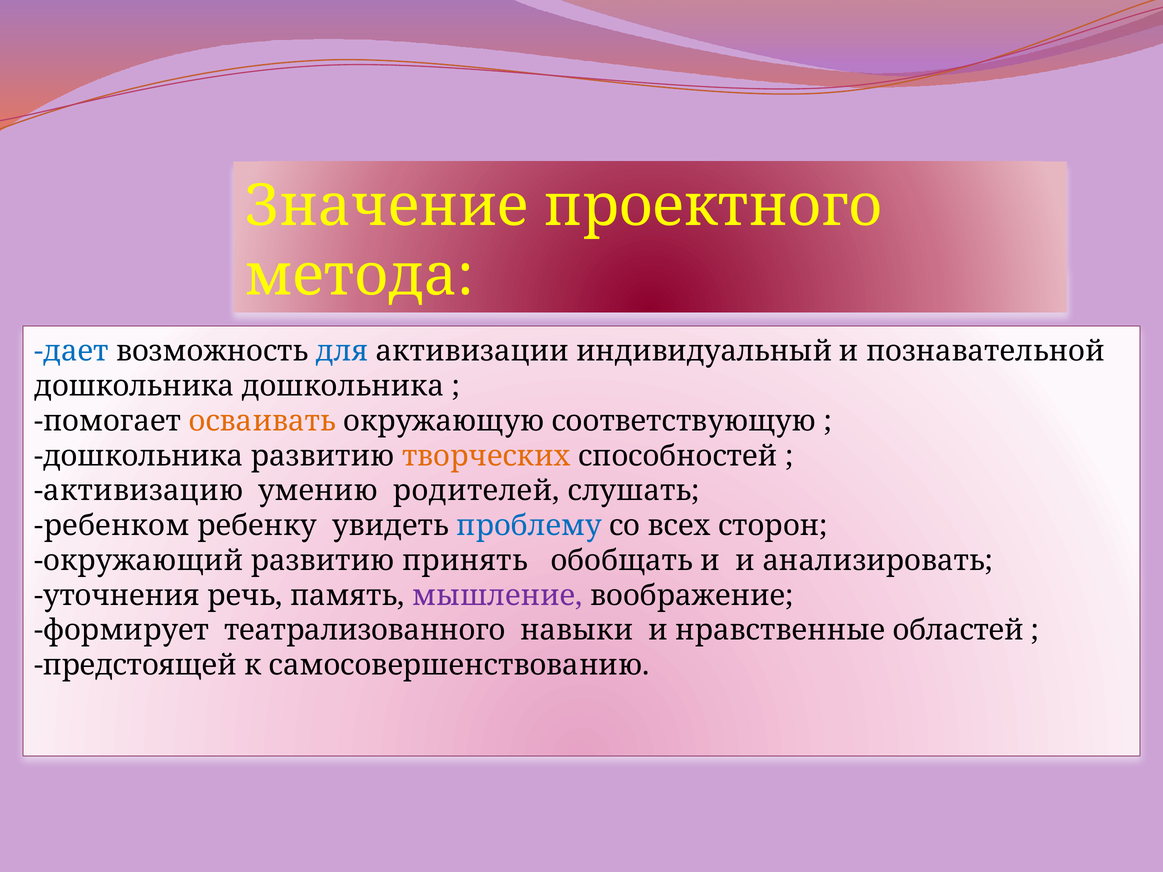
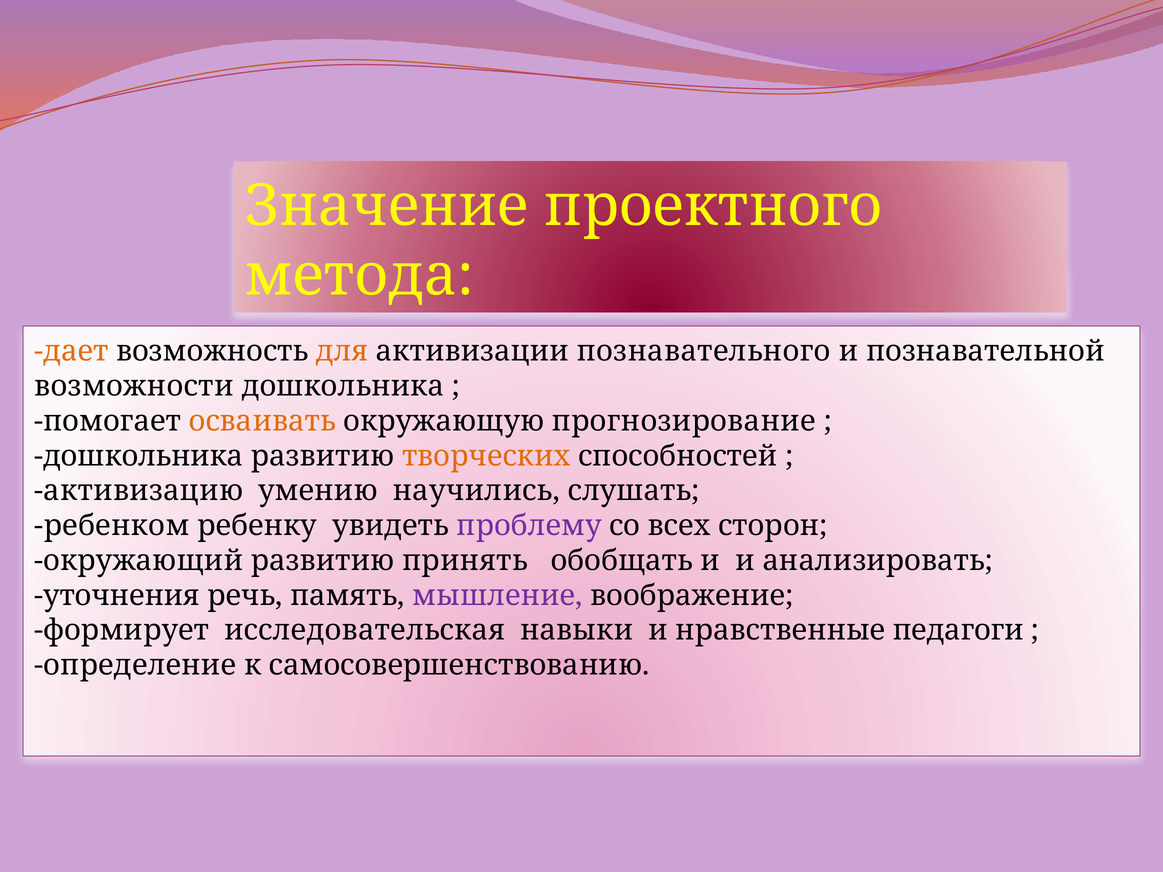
дает colour: blue -> orange (71, 351)
для colour: blue -> orange (342, 351)
индивидуальный: индивидуальный -> познавательного (704, 351)
дошкольника: дошкольника -> возможности (134, 386)
соответствующую: соответствующую -> прогнозирование (684, 421)
родителей: родителей -> научились (476, 491)
проблему colour: blue -> purple (529, 526)
театрализованного: театрализованного -> исследовательская (365, 631)
областей: областей -> педагоги (958, 631)
предстоящей: предстоящей -> определение (135, 665)
